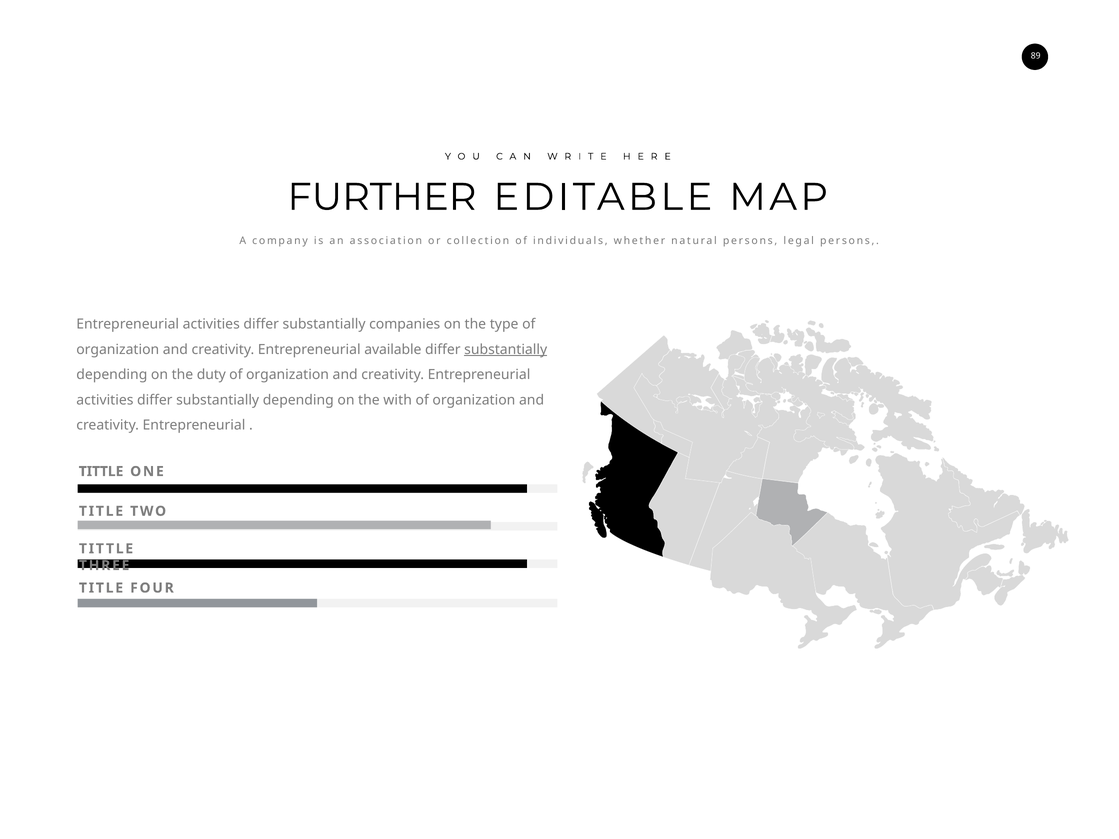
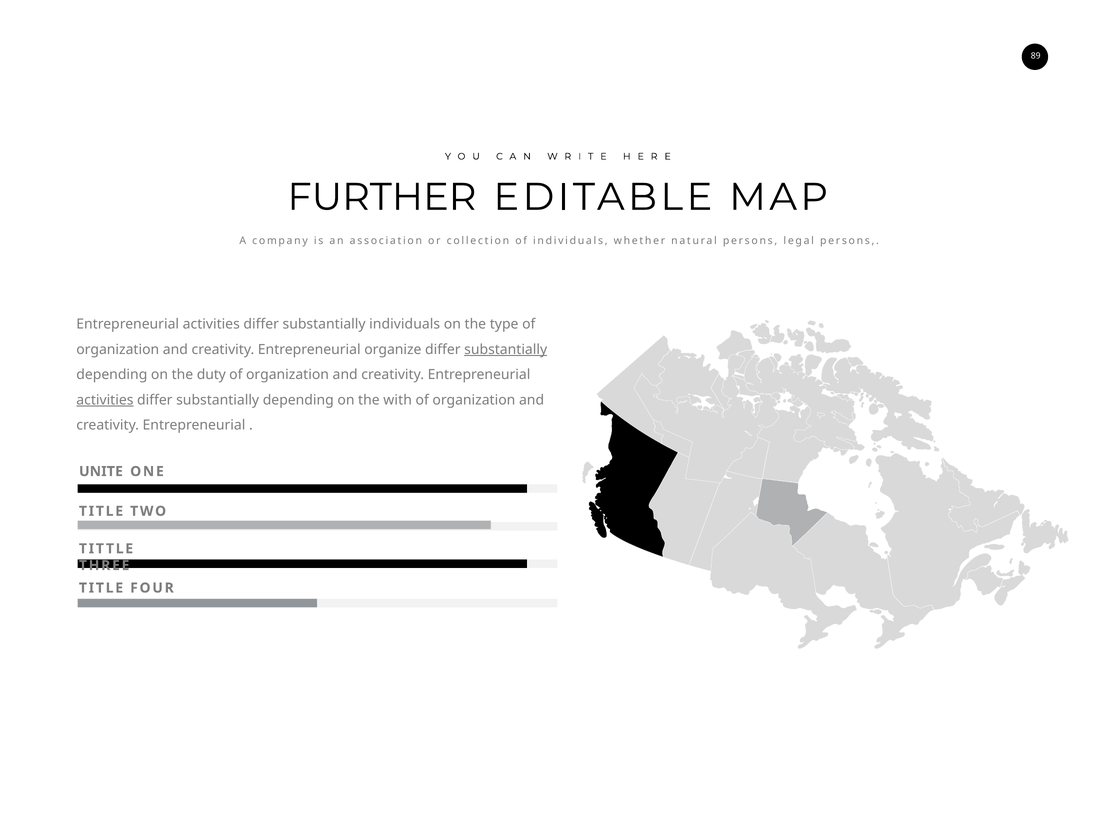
substantially companies: companies -> individuals (405, 324)
available: available -> organize (393, 350)
activities underline: none -> present (105, 400)
TITTLE: TITTLE -> UNITE (101, 472)
